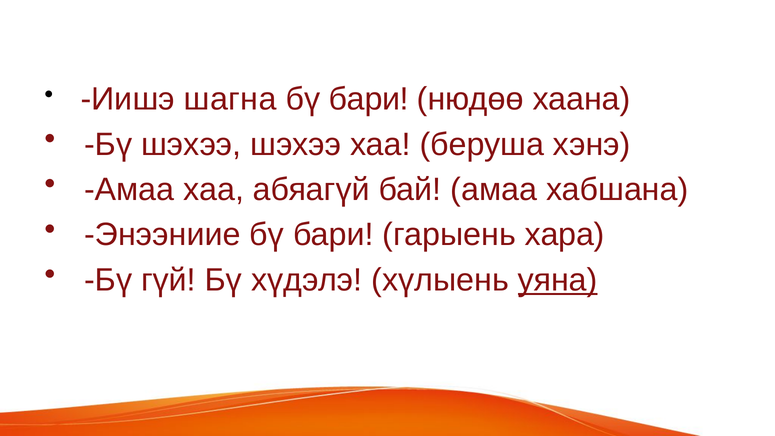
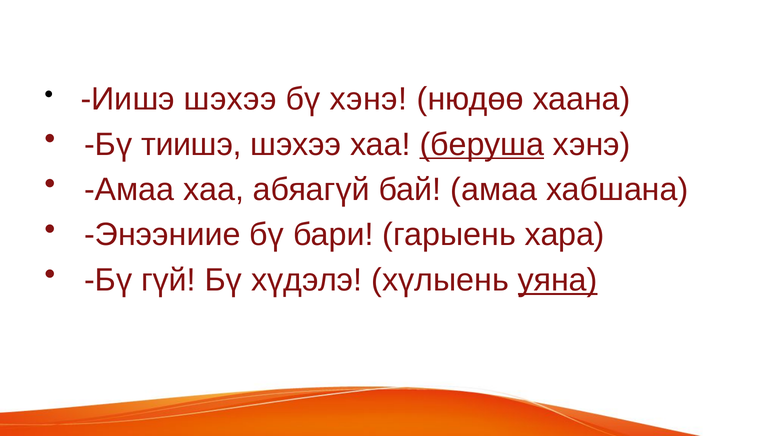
Иишэ шагна: шагна -> шэхээ (230, 99)
бари: бари -> хэнэ (368, 99)
Бү шэхээ: шэхээ -> тиишэ (191, 144)
беруша underline: none -> present (482, 144)
